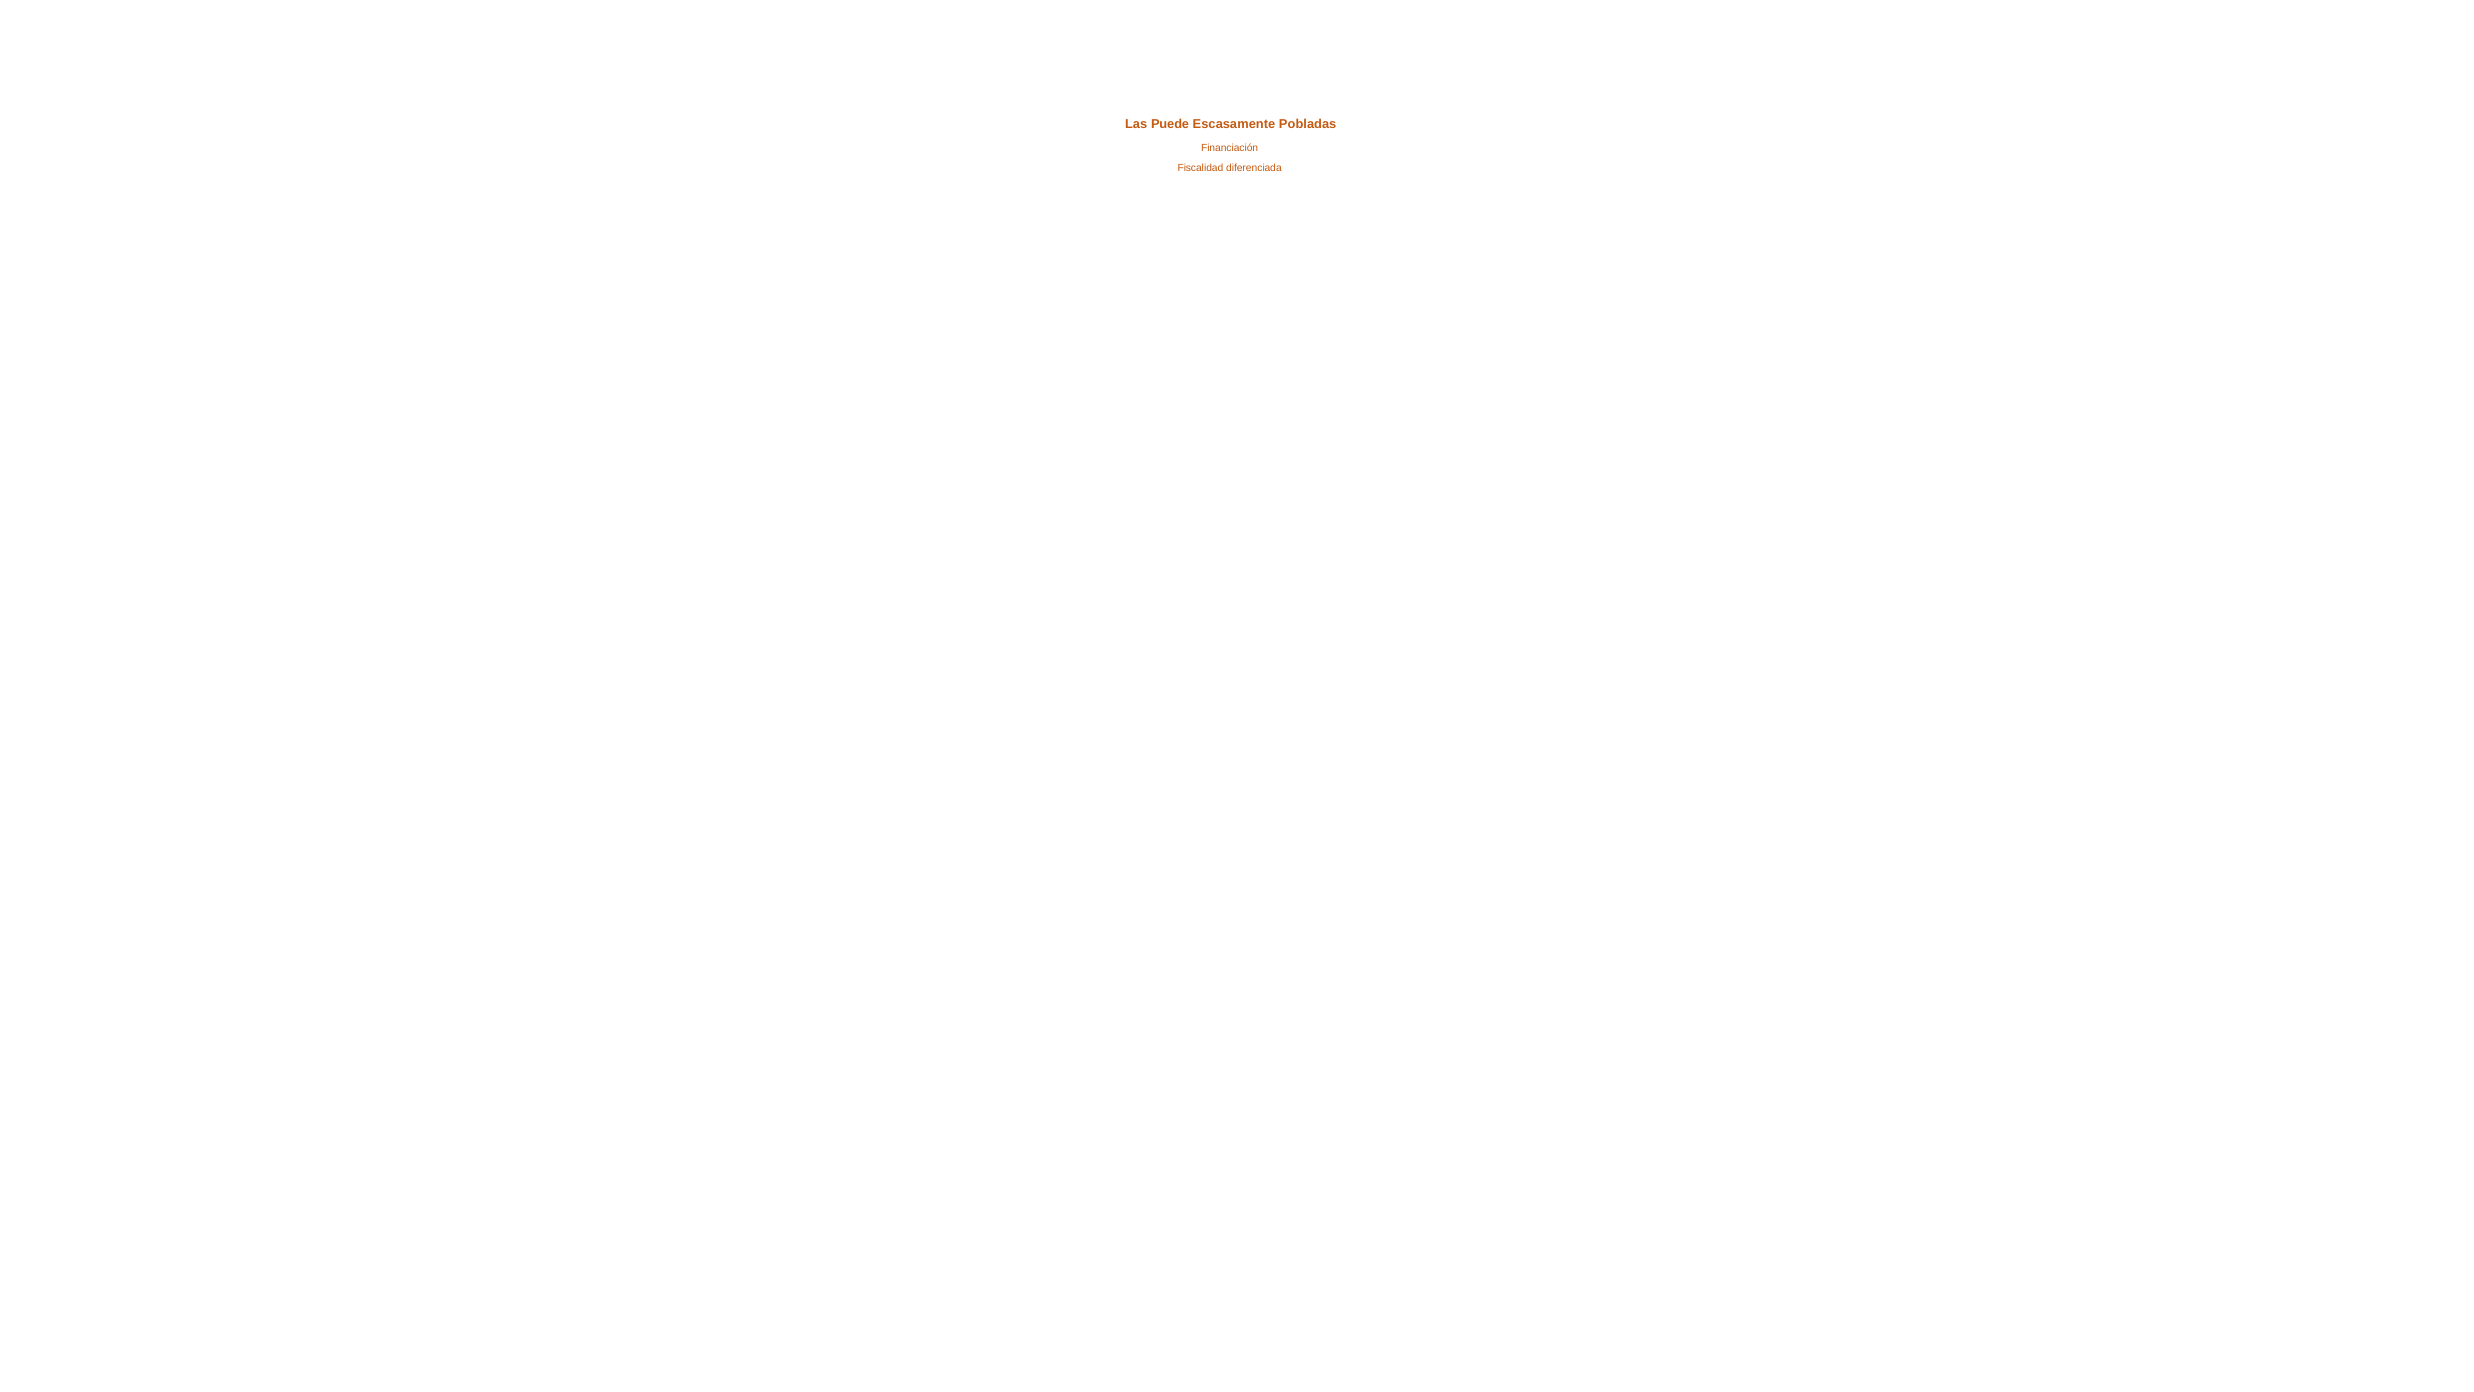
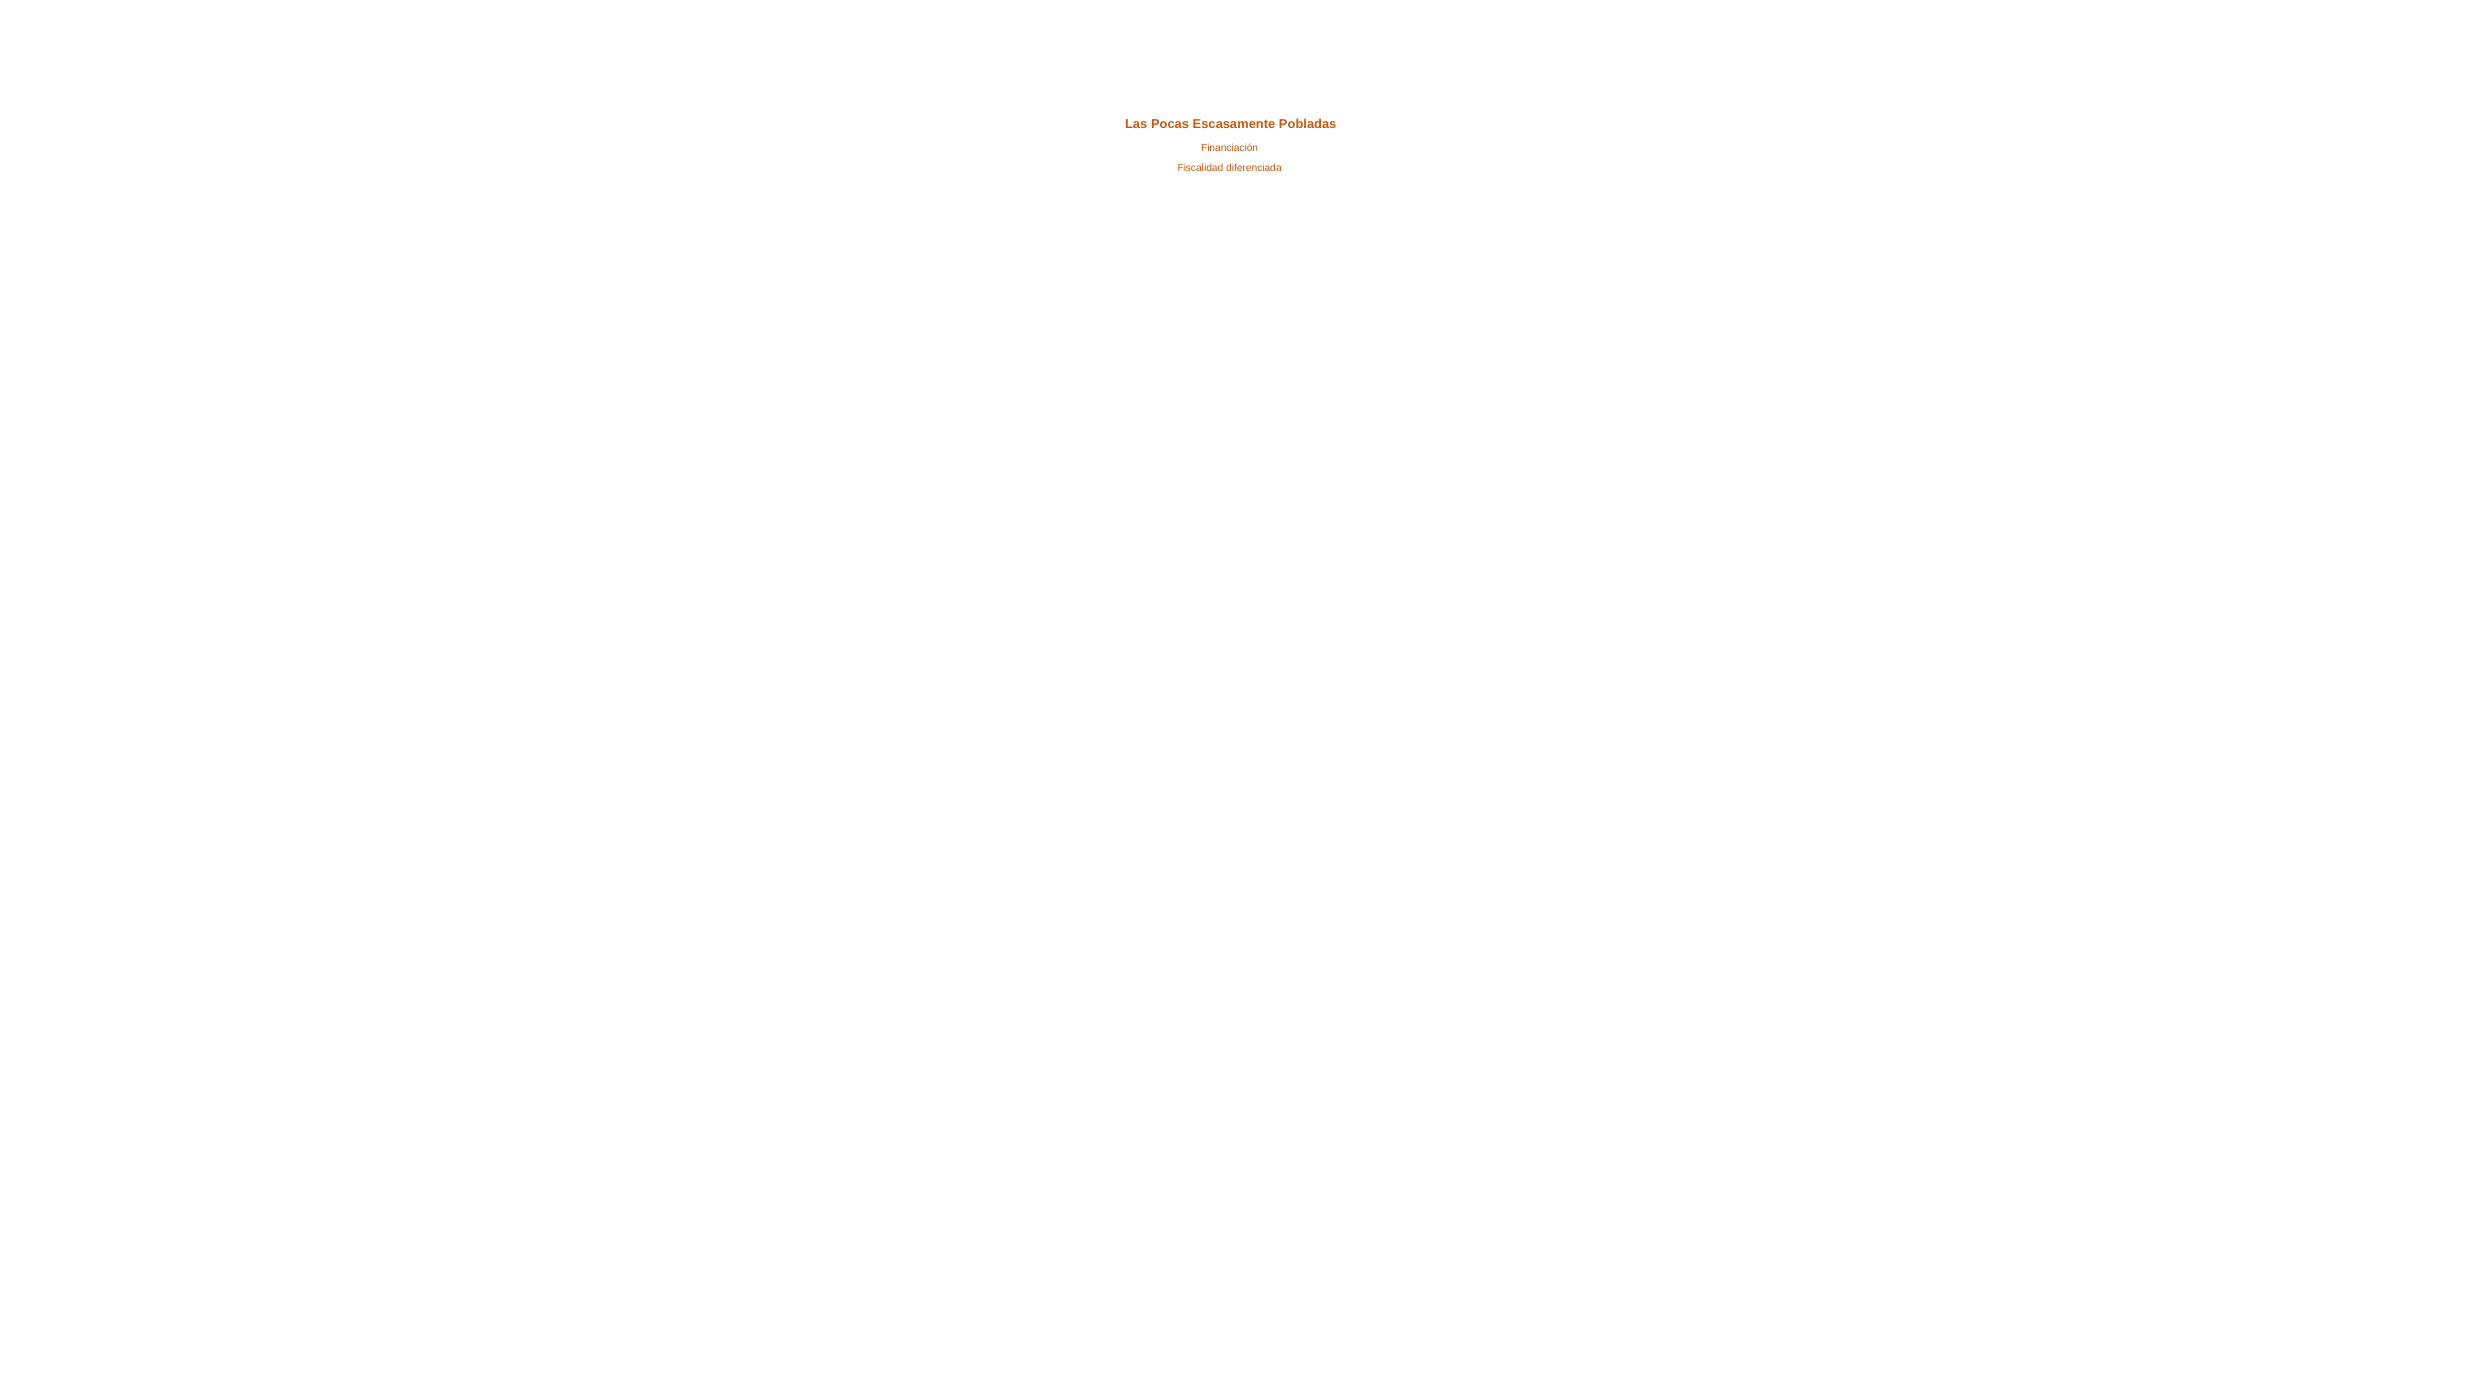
Puede: Puede -> Pocas (1170, 124)
